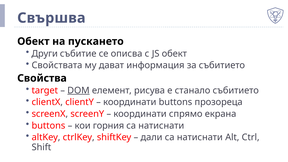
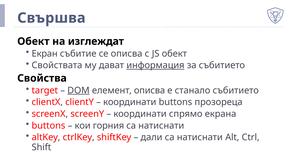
пускането: пускането -> изглеждат (96, 41)
Други: Други -> Екран (45, 54)
информация underline: none -> present (155, 65)
елемент рисува: рисува -> описва (150, 90)
